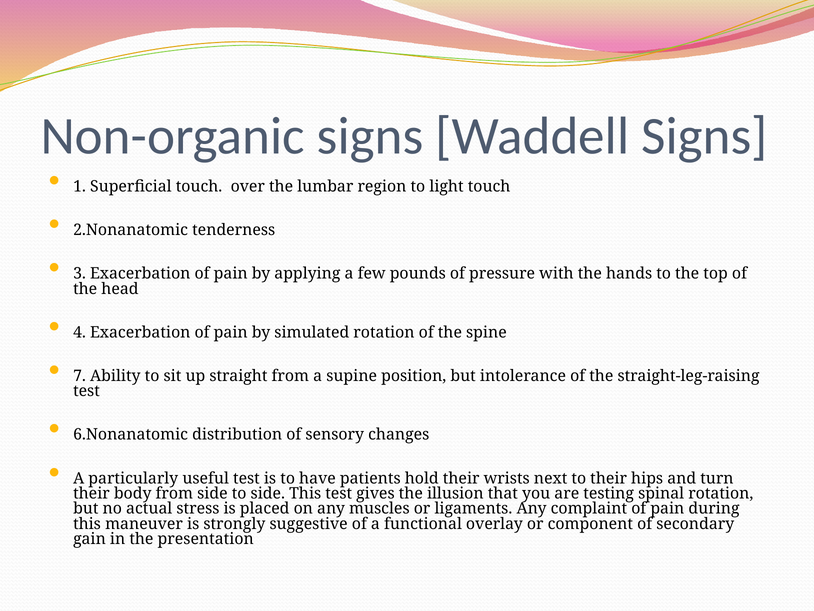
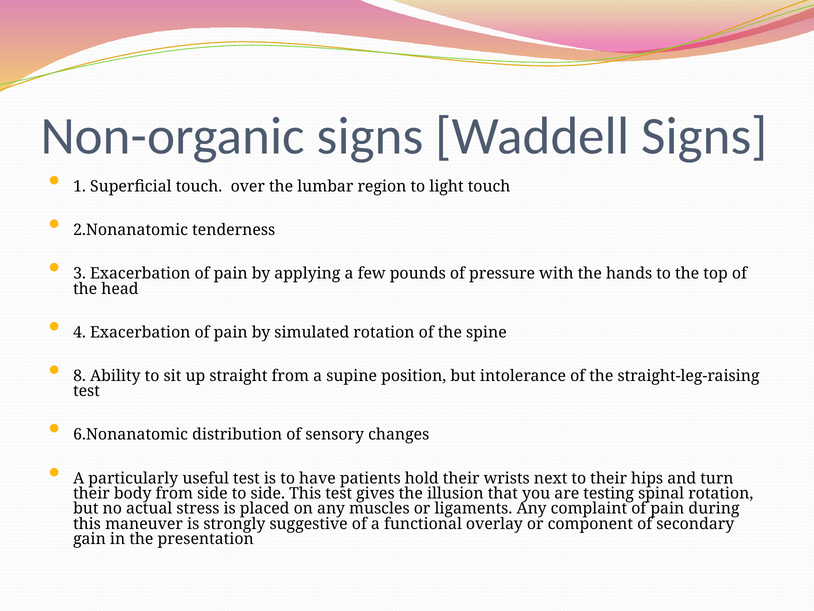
7: 7 -> 8 (80, 376)
